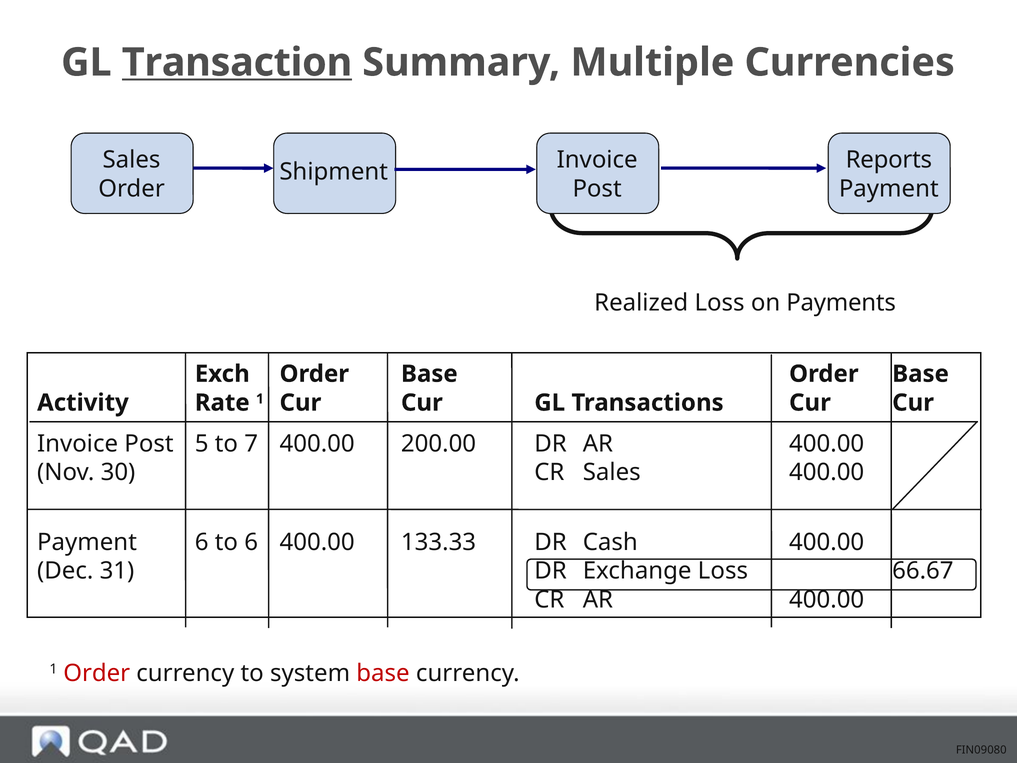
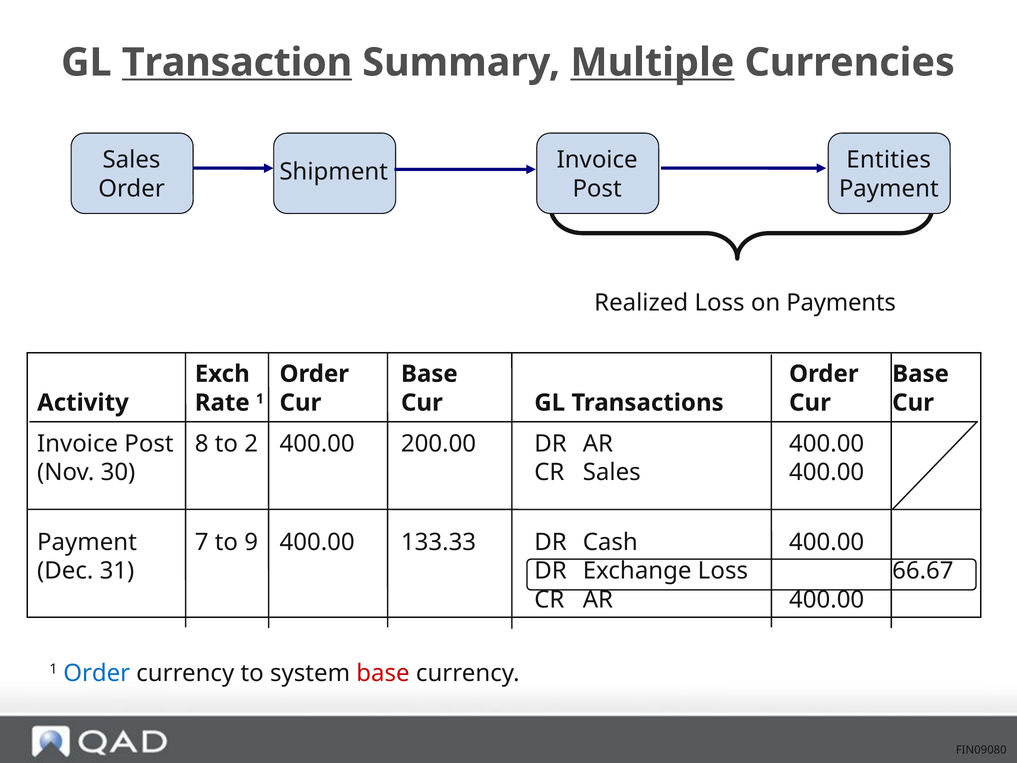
Multiple underline: none -> present (652, 63)
Reports: Reports -> Entities (889, 160)
5: 5 -> 8 (202, 443)
7: 7 -> 2 (251, 443)
6: 6 -> 7 (202, 542)
6: 6 -> 9 (251, 542)
Order colour: red -> blue (97, 673)
